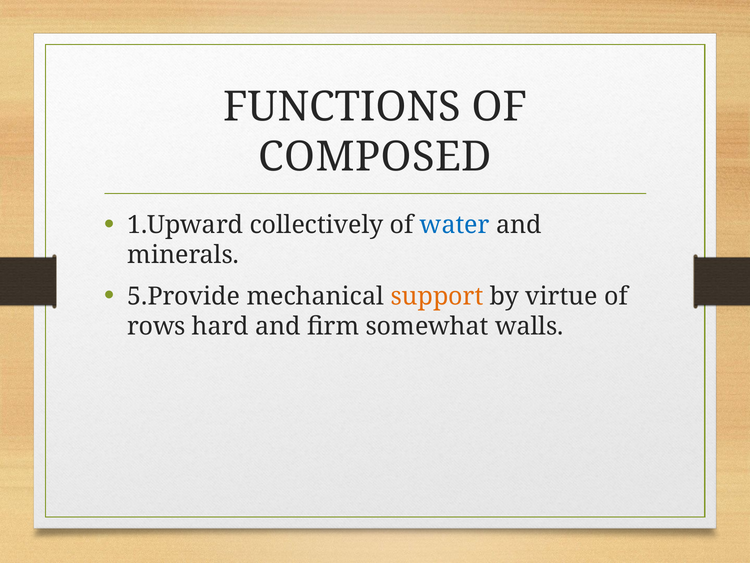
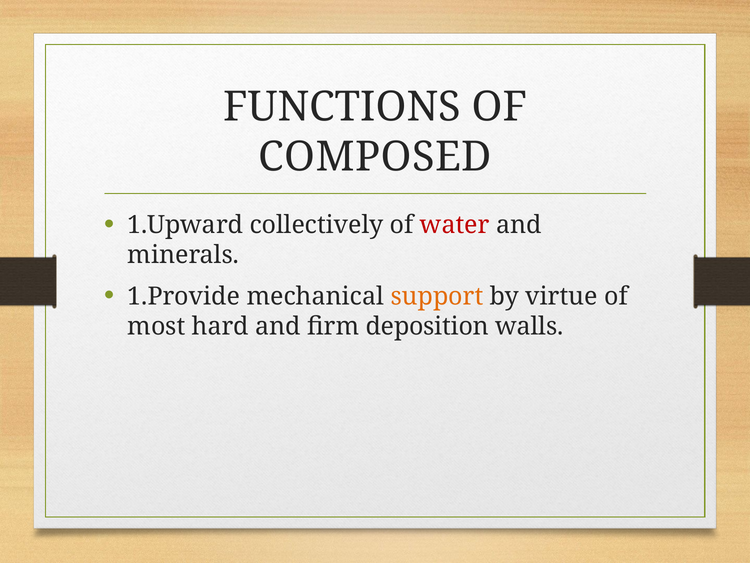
water colour: blue -> red (455, 225)
5.Provide: 5.Provide -> 1.Provide (184, 296)
rows: rows -> most (156, 326)
somewhat: somewhat -> deposition (427, 326)
